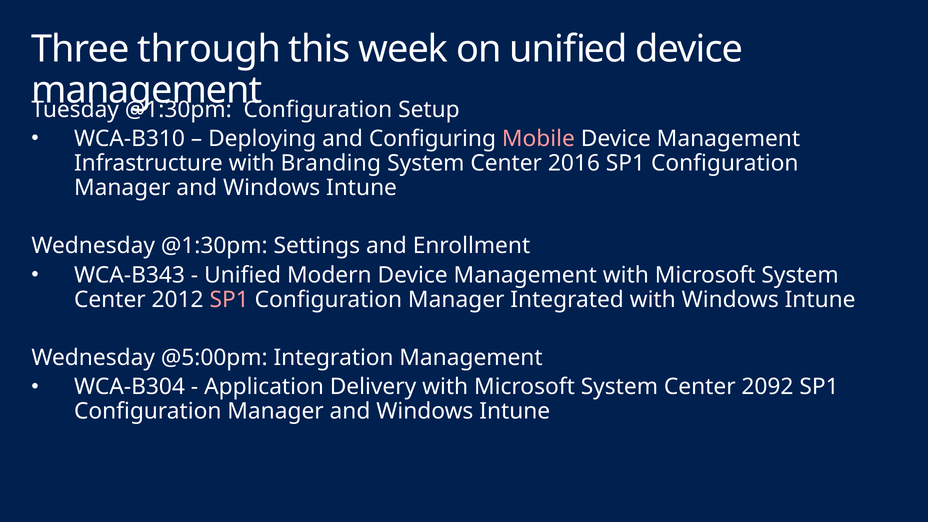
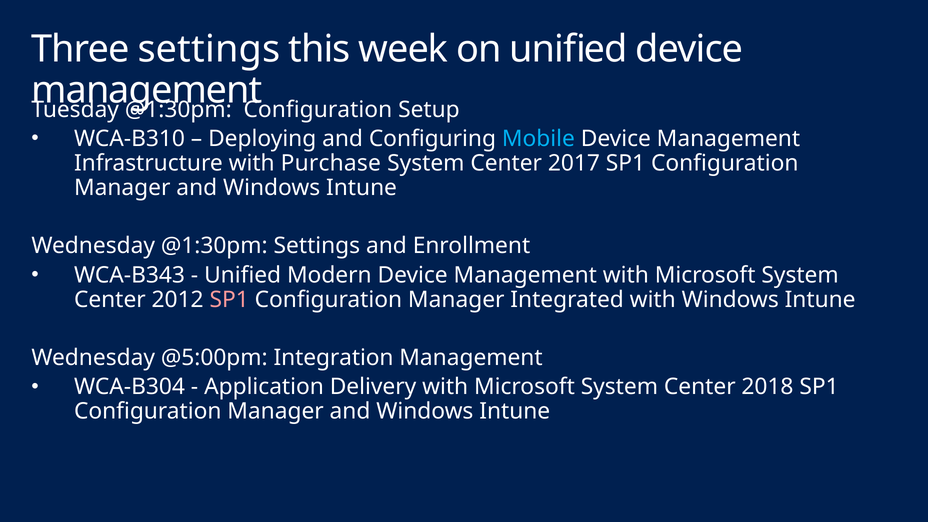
Three through: through -> settings (209, 49)
Mobile colour: pink -> light blue (538, 139)
Branding: Branding -> Purchase (331, 163)
2016: 2016 -> 2017 (574, 163)
2092: 2092 -> 2018 (768, 387)
